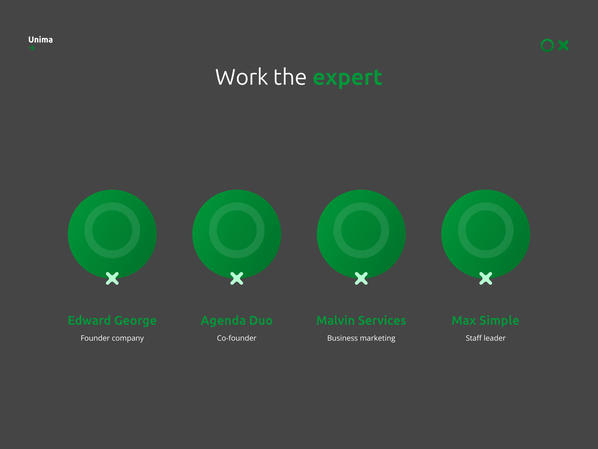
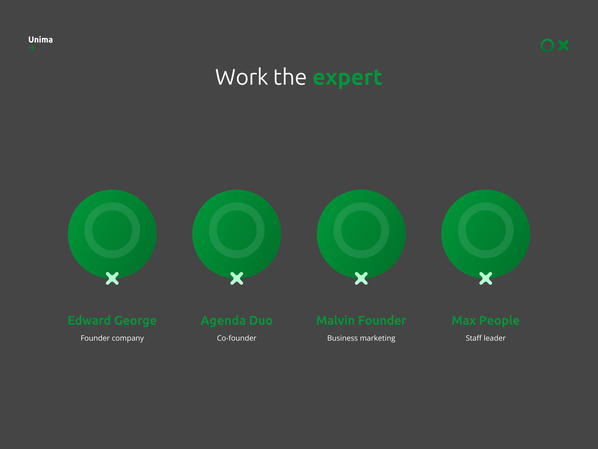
Malvin Services: Services -> Founder (382, 320)
Simple: Simple -> People (499, 320)
